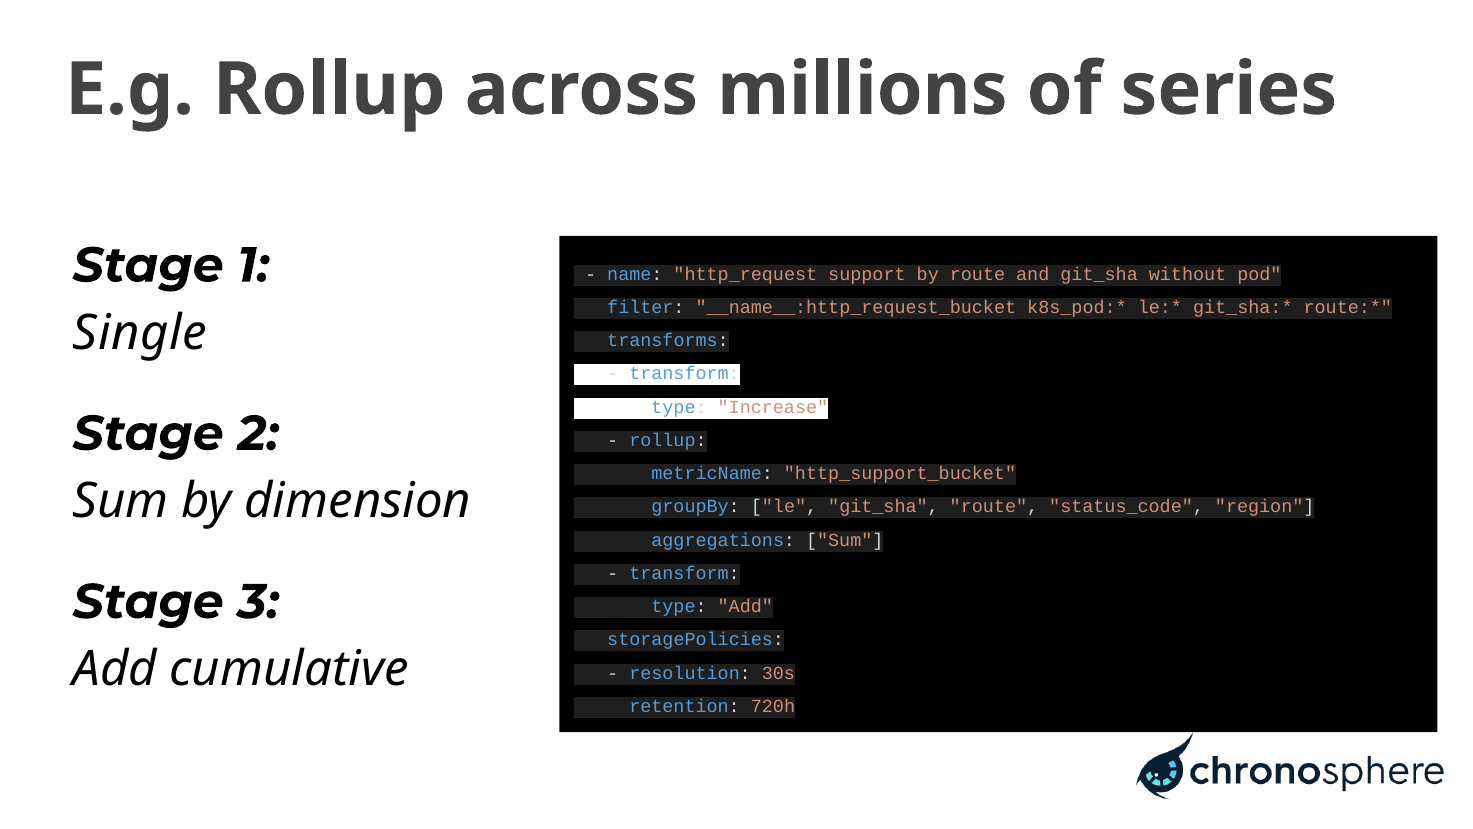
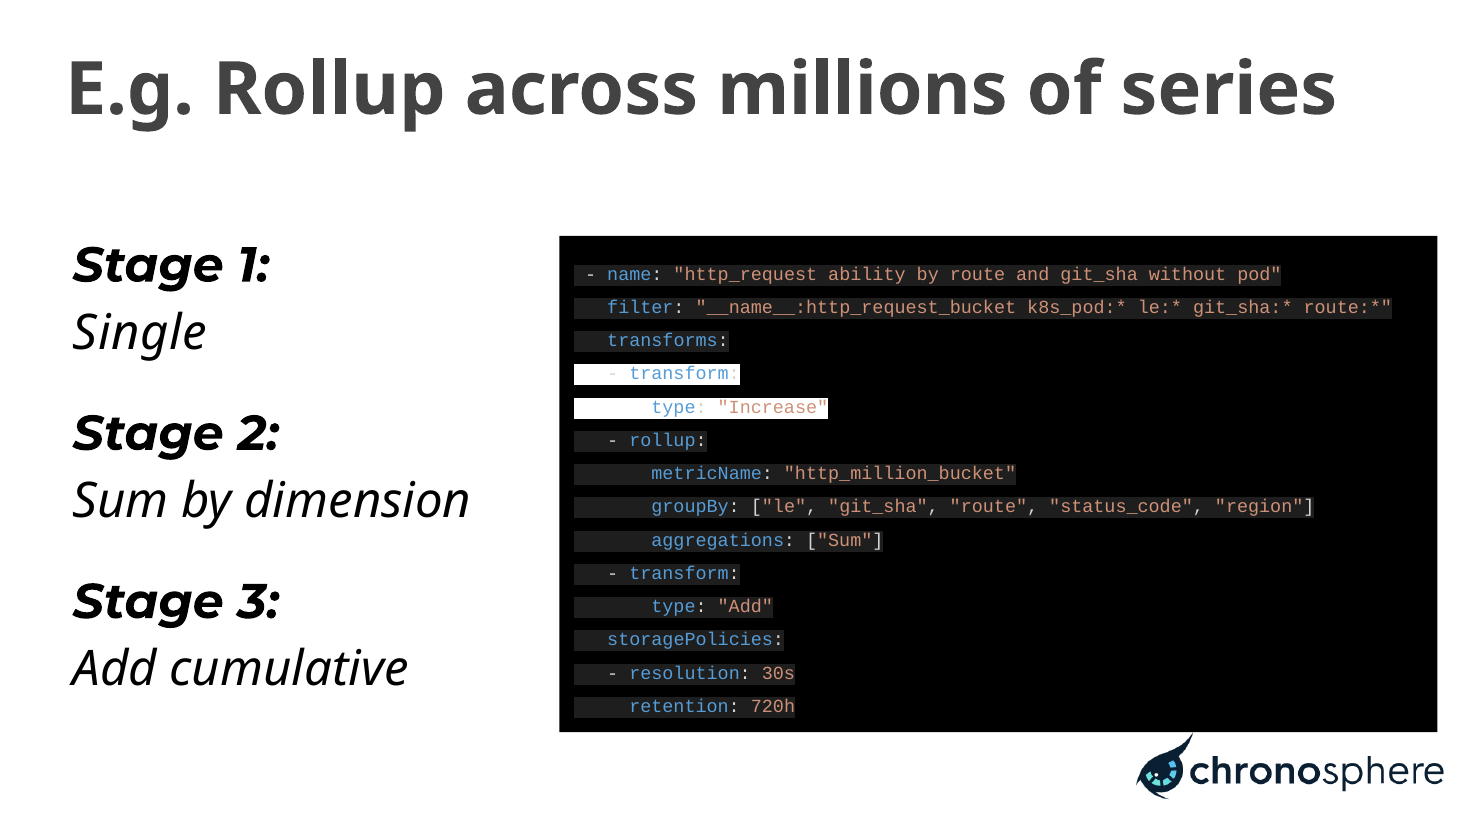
support: support -> ability (867, 274)
http_support_bucket: http_support_bucket -> http_million_bucket (900, 473)
